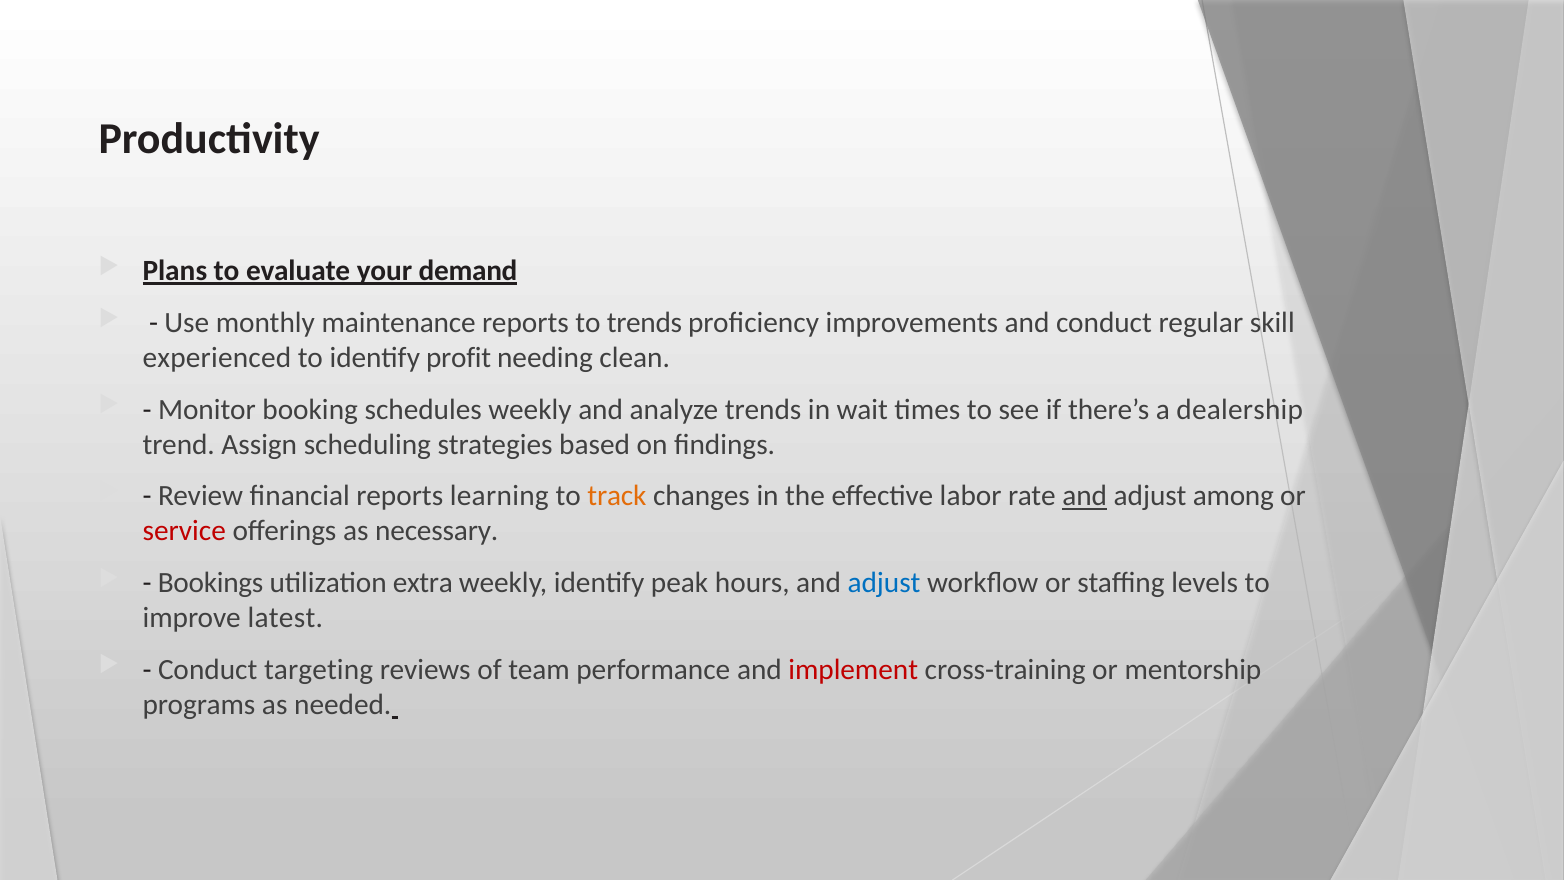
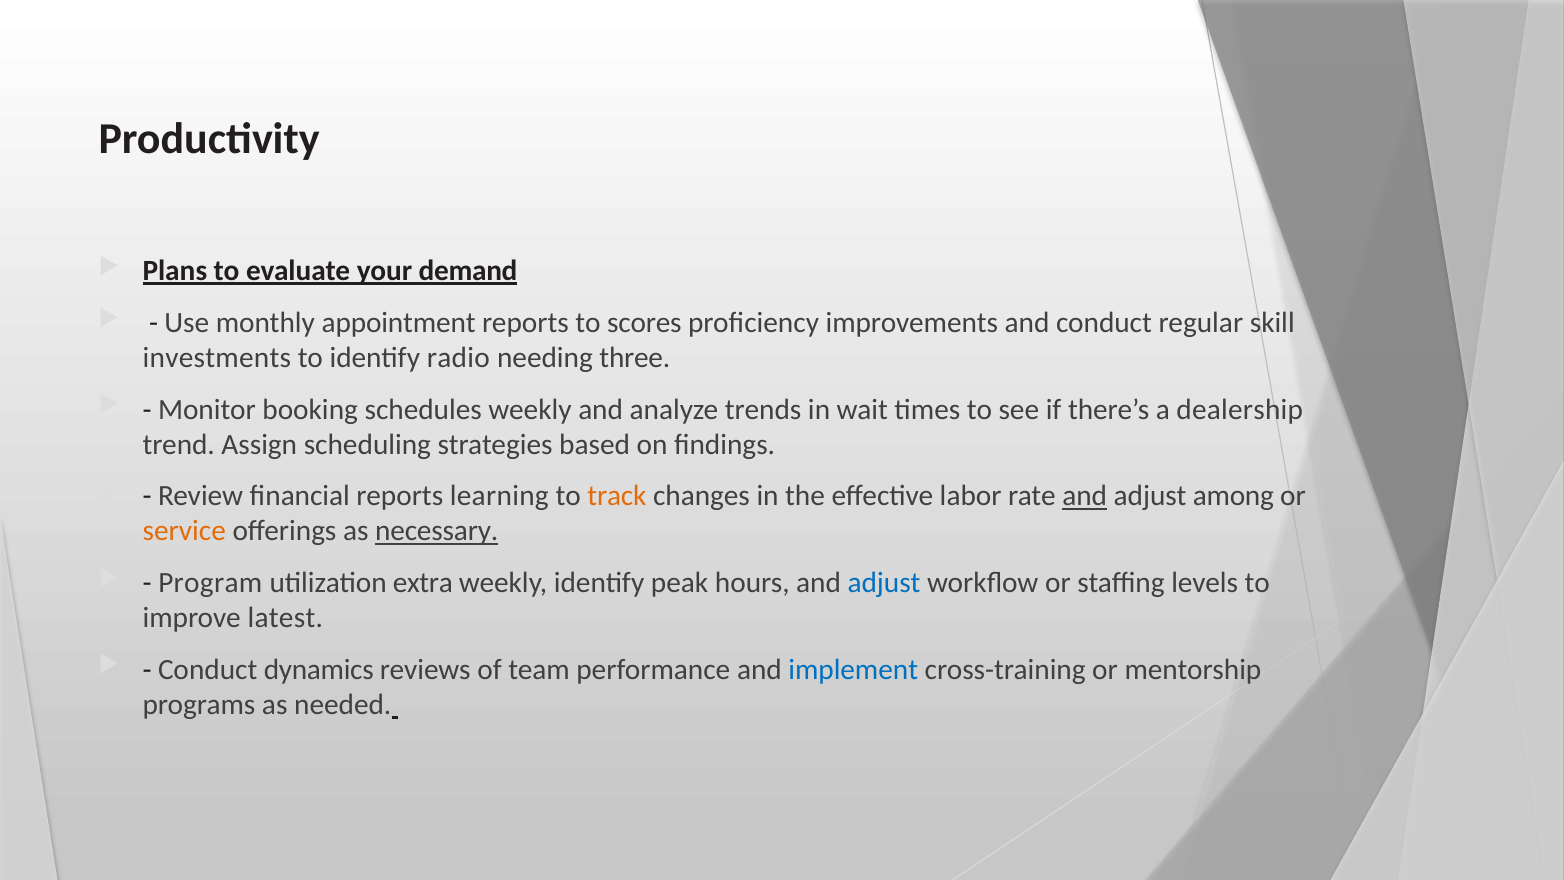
maintenance: maintenance -> appointment (399, 323)
to trends: trends -> scores (644, 323)
experienced: experienced -> investments (217, 358)
profit: profit -> radio (458, 358)
clean: clean -> three (635, 358)
service colour: red -> orange (184, 531)
necessary underline: none -> present (437, 531)
Bookings: Bookings -> Program (210, 583)
targeting: targeting -> dynamics (319, 669)
implement colour: red -> blue (853, 669)
